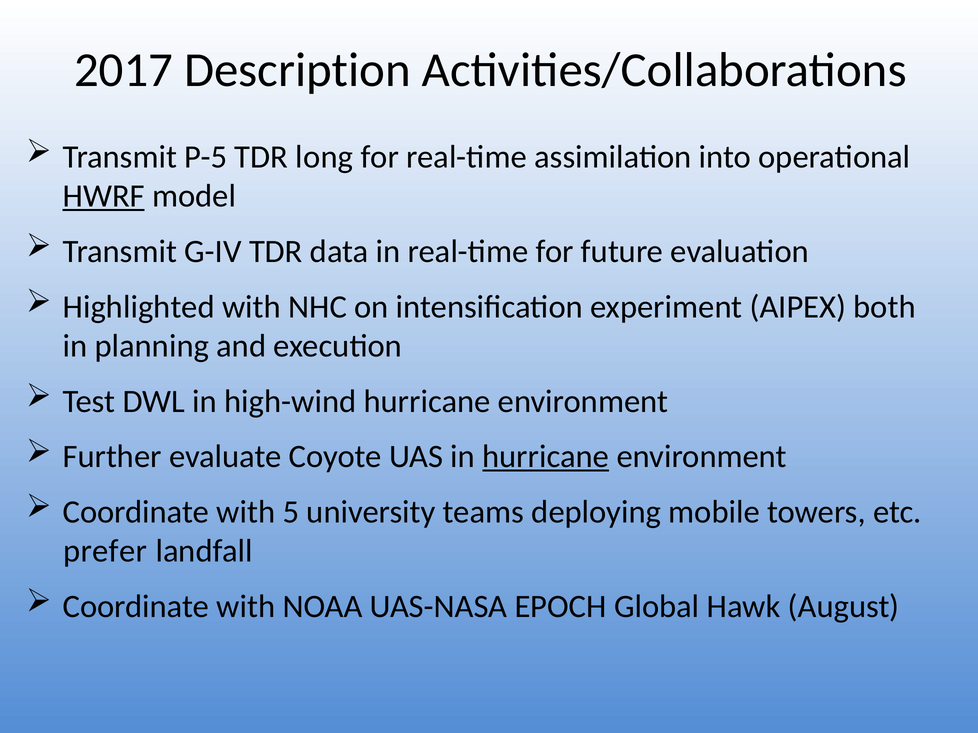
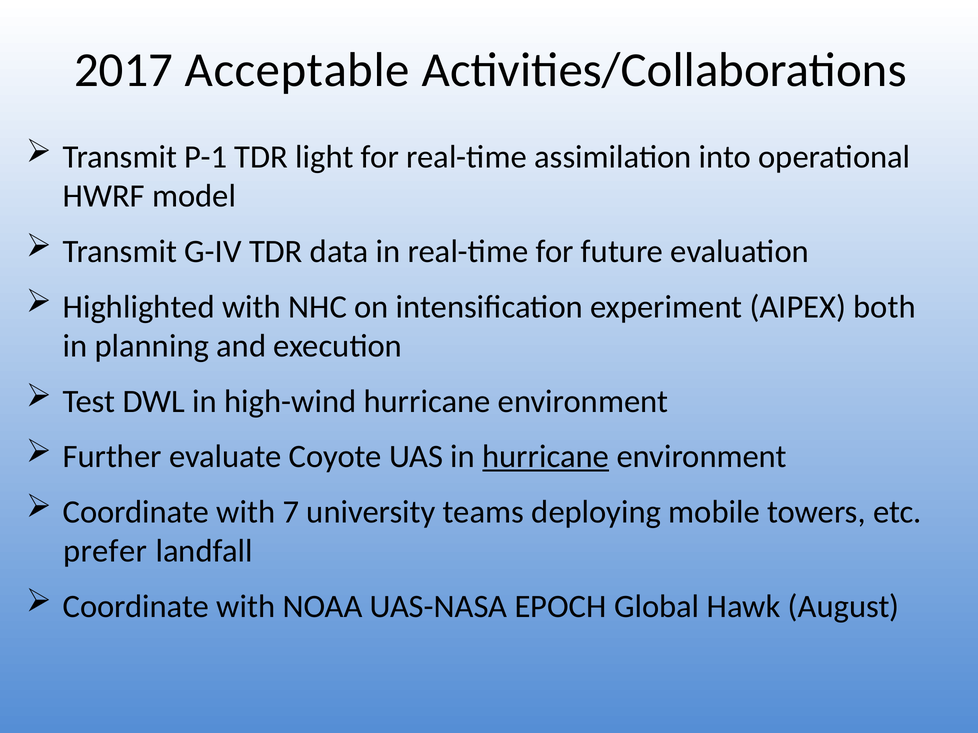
Description: Description -> Acceptable (297, 70)
P-5: P-5 -> P-1 (206, 157)
long: long -> light (324, 157)
HWRF underline: present -> none (104, 196)
5: 5 -> 7 (291, 512)
